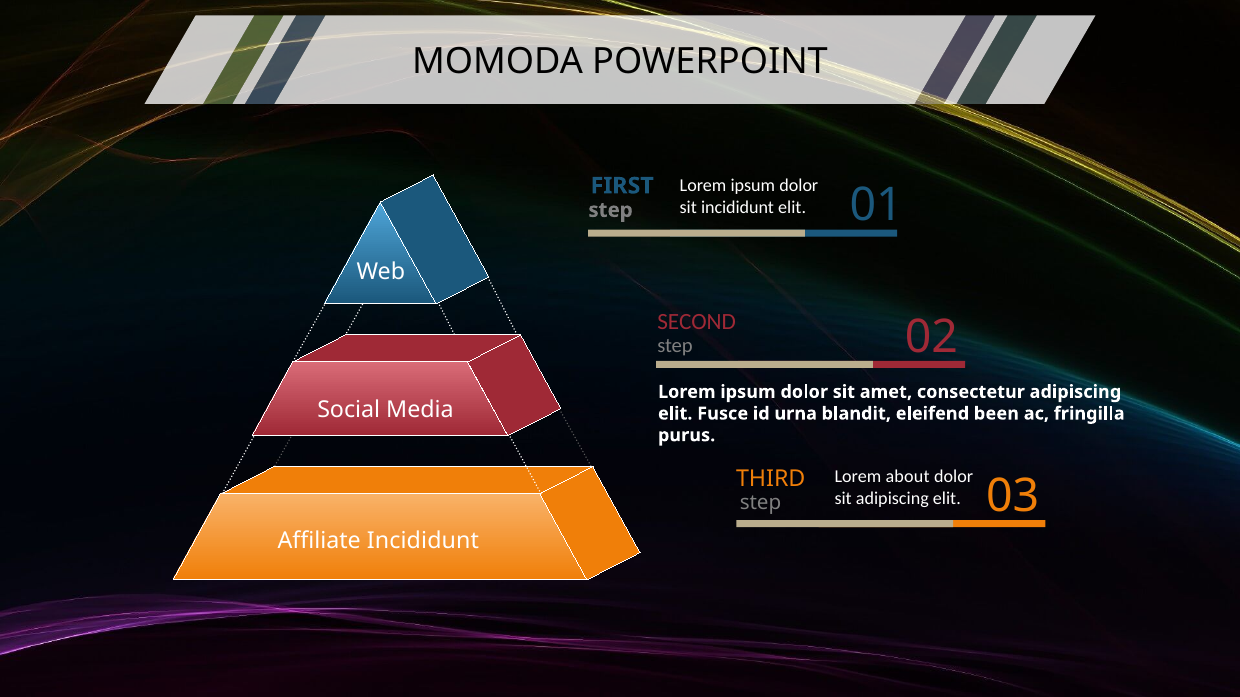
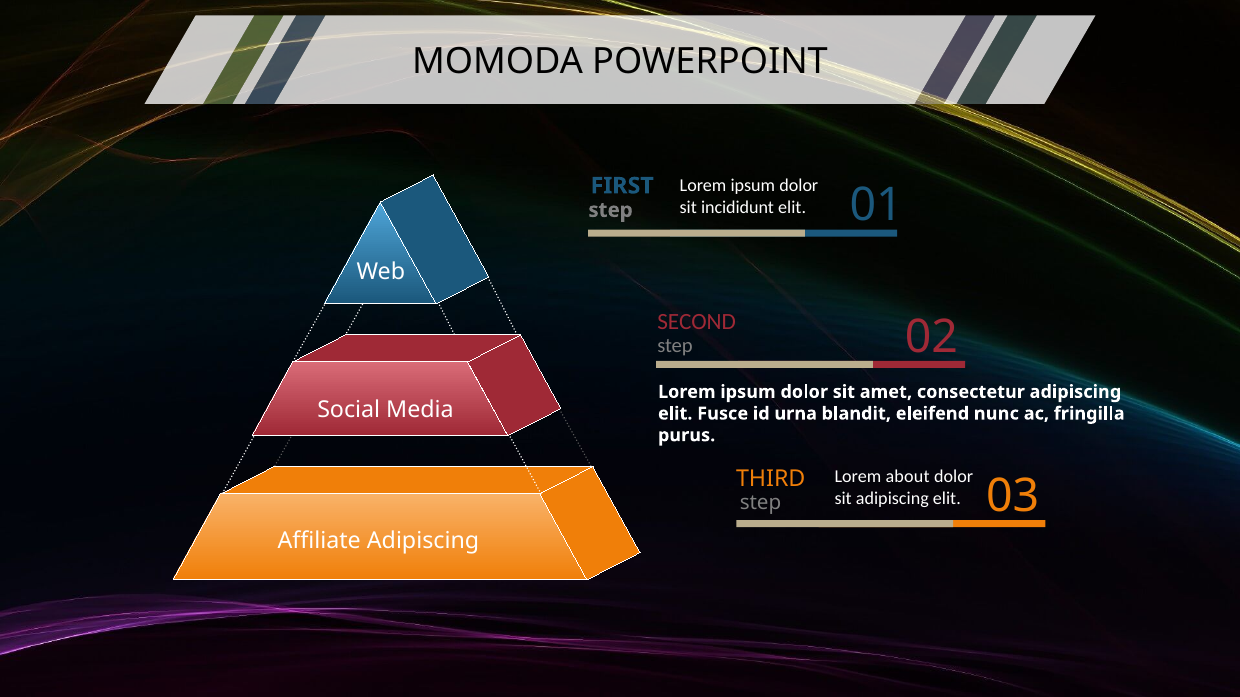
been: been -> nunc (996, 414)
Affiliate Incididunt: Incididunt -> Adipiscing (423, 542)
